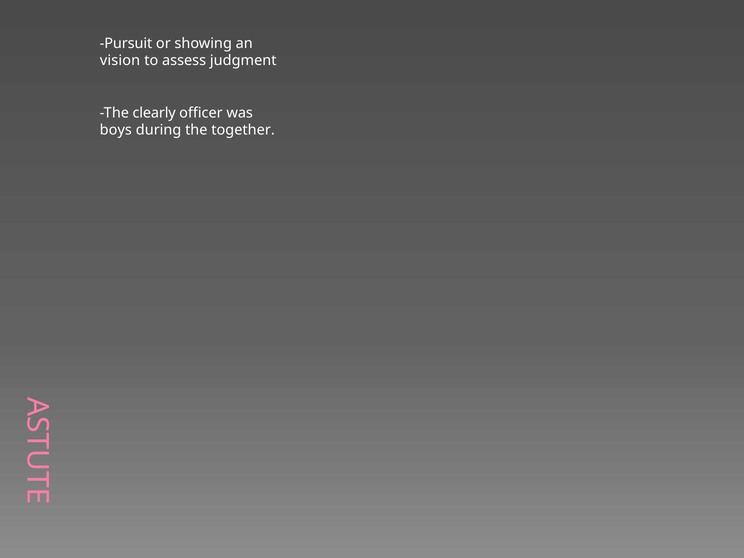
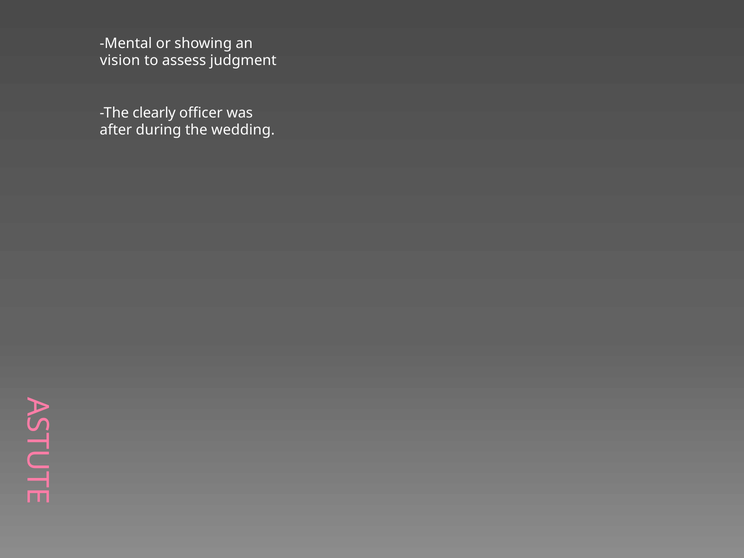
Pursuit: Pursuit -> Mental (126, 43)
boys: boys -> after (116, 130)
together: together -> wedding (243, 130)
